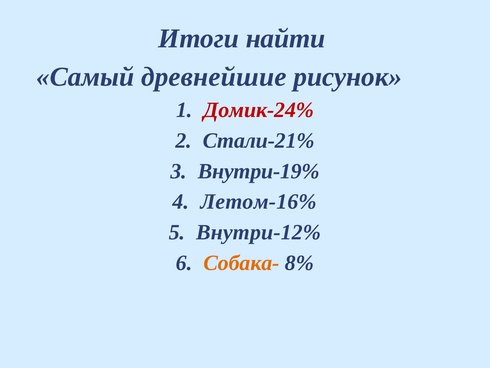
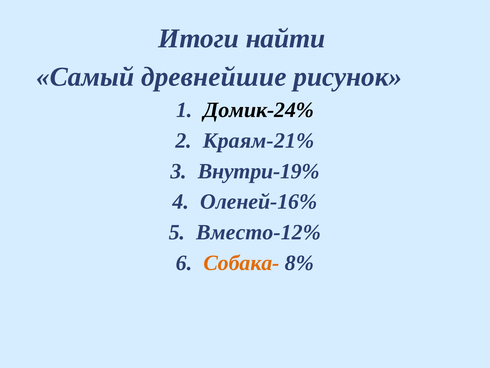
Домик-24% colour: red -> black (259, 110)
Стали-21%: Стали-21% -> Краям-21% (259, 140)
Летом-16%: Летом-16% -> Оленей-16% (259, 202)
Внутри-12%: Внутри-12% -> Вместо-12% (259, 232)
